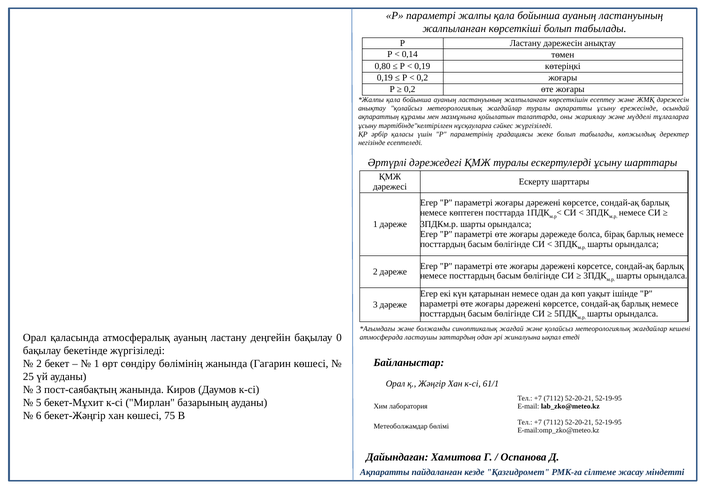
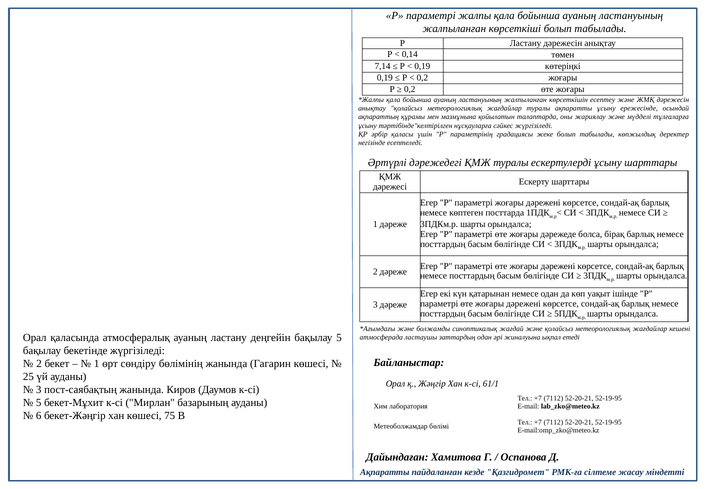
0,80: 0,80 -> 7,14 (383, 66)
бақылау 0: 0 -> 5 (339, 337)
